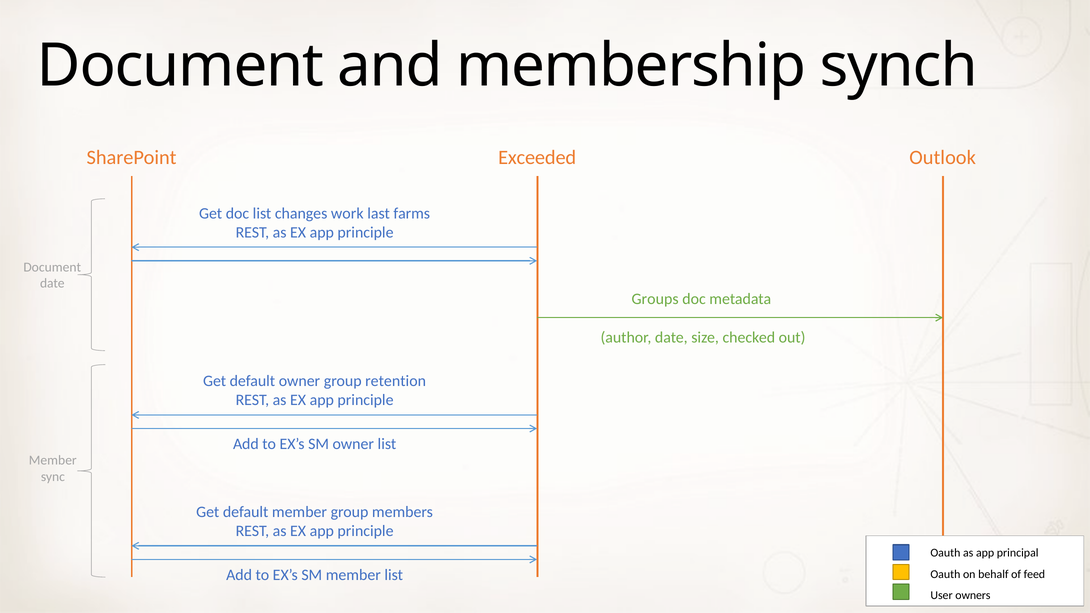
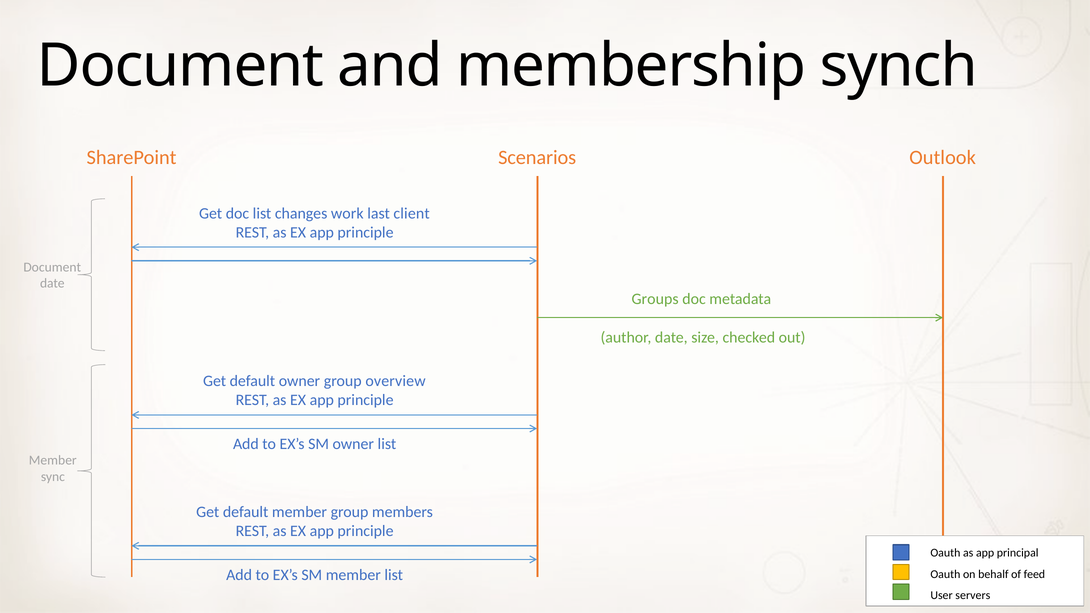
Exceeded: Exceeded -> Scenarios (537, 157)
farms: farms -> client (412, 213)
retention: retention -> overview (396, 381)
owners: owners -> servers (973, 596)
